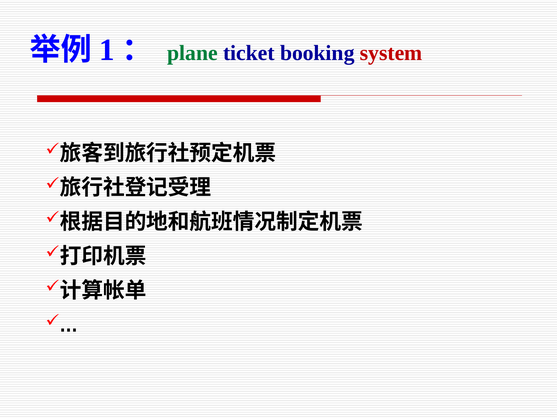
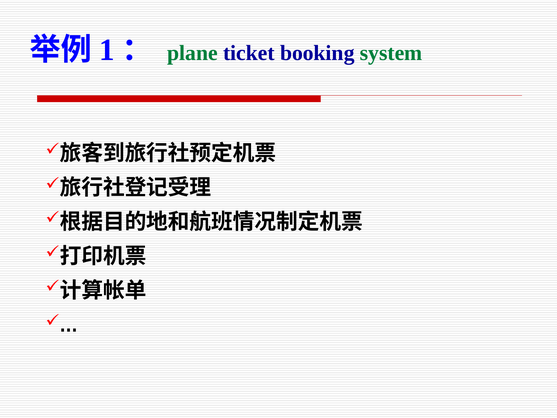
system colour: red -> green (391, 53)
